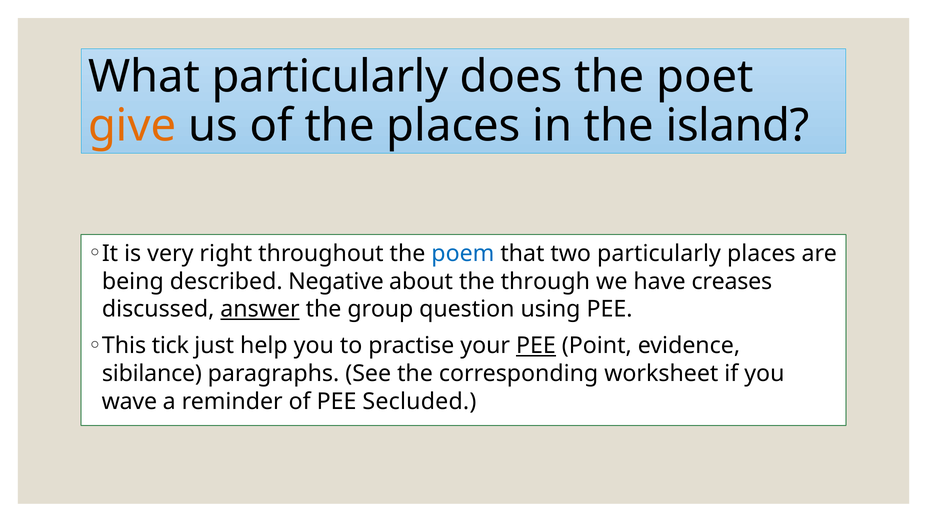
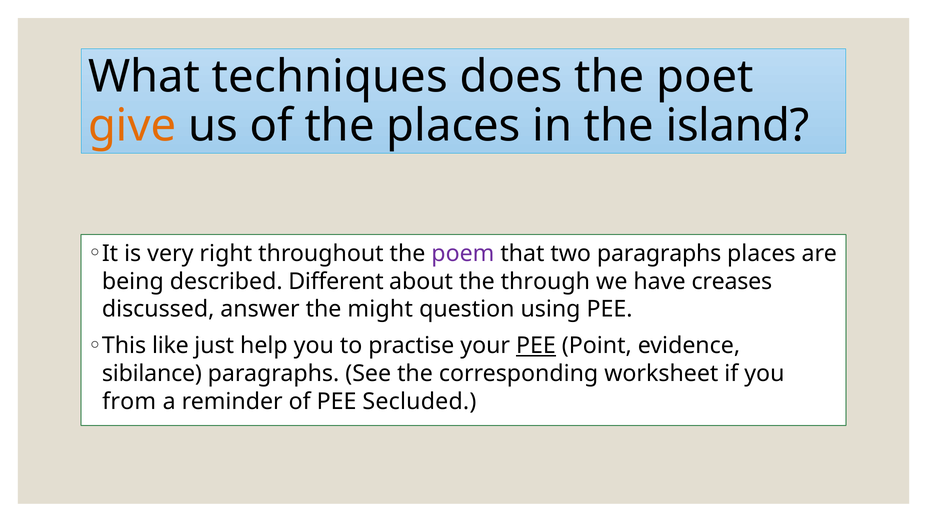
What particularly: particularly -> techniques (330, 77)
poem colour: blue -> purple (463, 253)
two particularly: particularly -> paragraphs (659, 253)
Negative: Negative -> Different (336, 281)
answer underline: present -> none (260, 309)
group: group -> might (380, 309)
tick: tick -> like (170, 345)
wave: wave -> from (129, 401)
